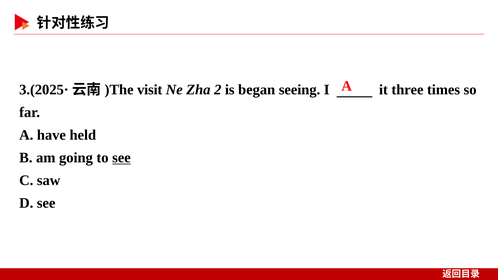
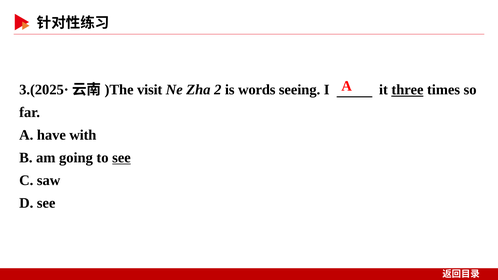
began: began -> words (257, 90)
three underline: none -> present (407, 90)
held: held -> with (83, 135)
